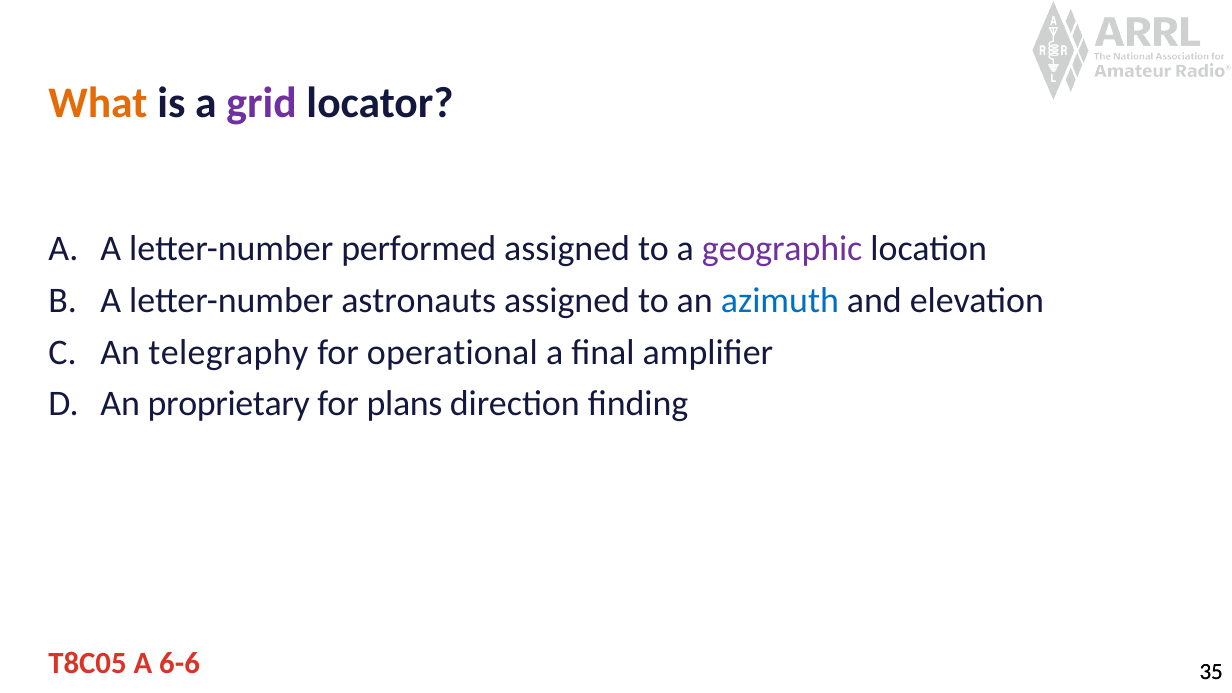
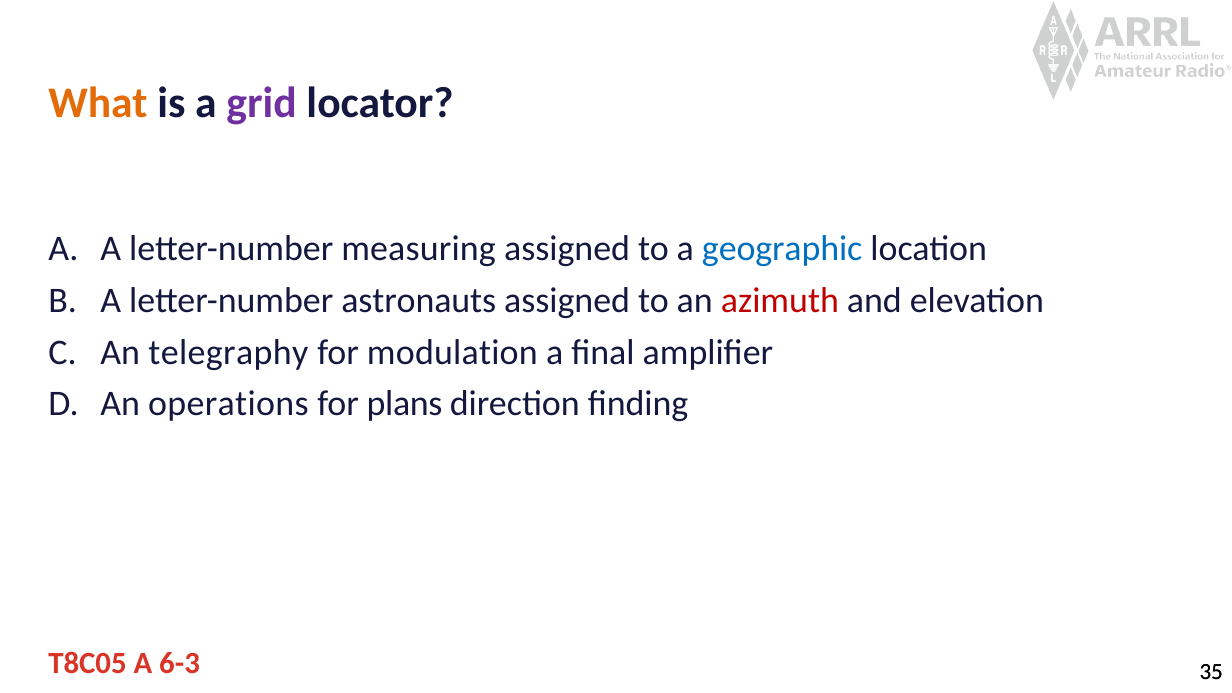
performed: performed -> measuring (419, 249)
geographic colour: purple -> blue (782, 249)
azimuth colour: blue -> red (780, 301)
operational: operational -> modulation (452, 352)
proprietary: proprietary -> operations (228, 404)
6-6: 6-6 -> 6-3 (180, 664)
